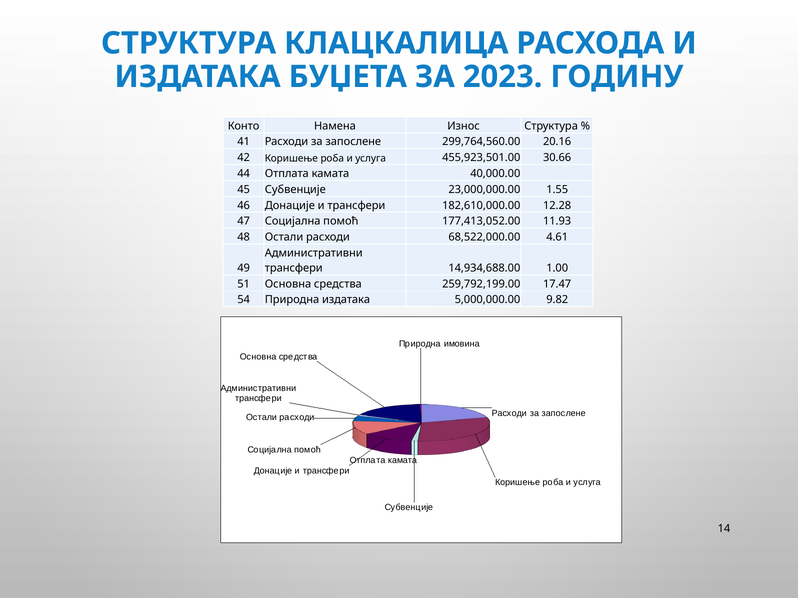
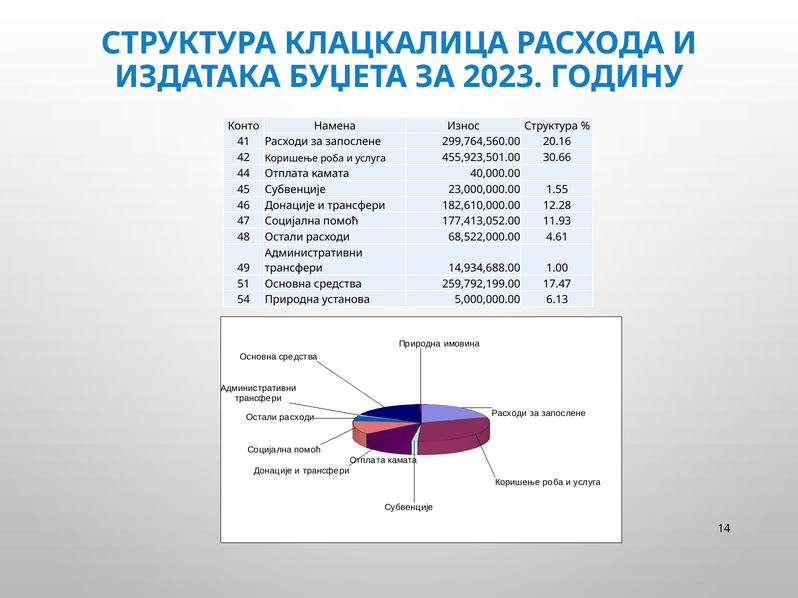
Природна издатака: издатака -> установа (346, 300)
9.82: 9.82 -> 6.13 (557, 300)
